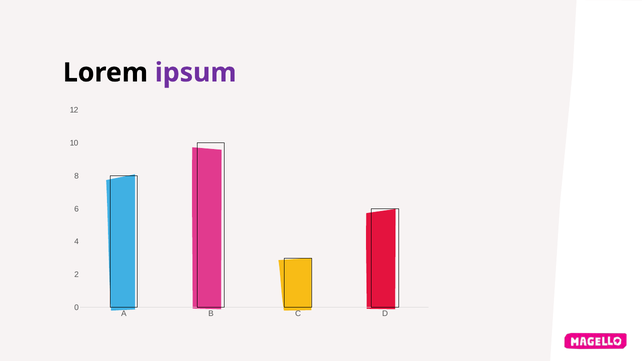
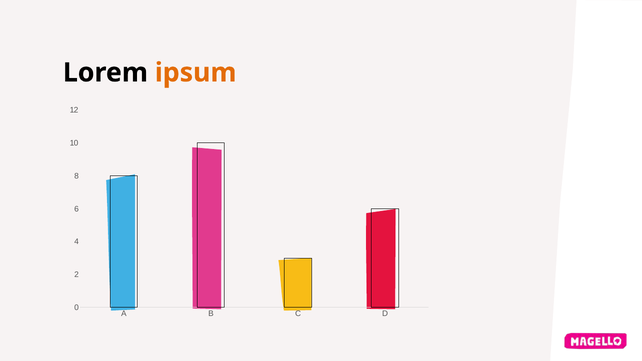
ipsum colour: purple -> orange (196, 73)
